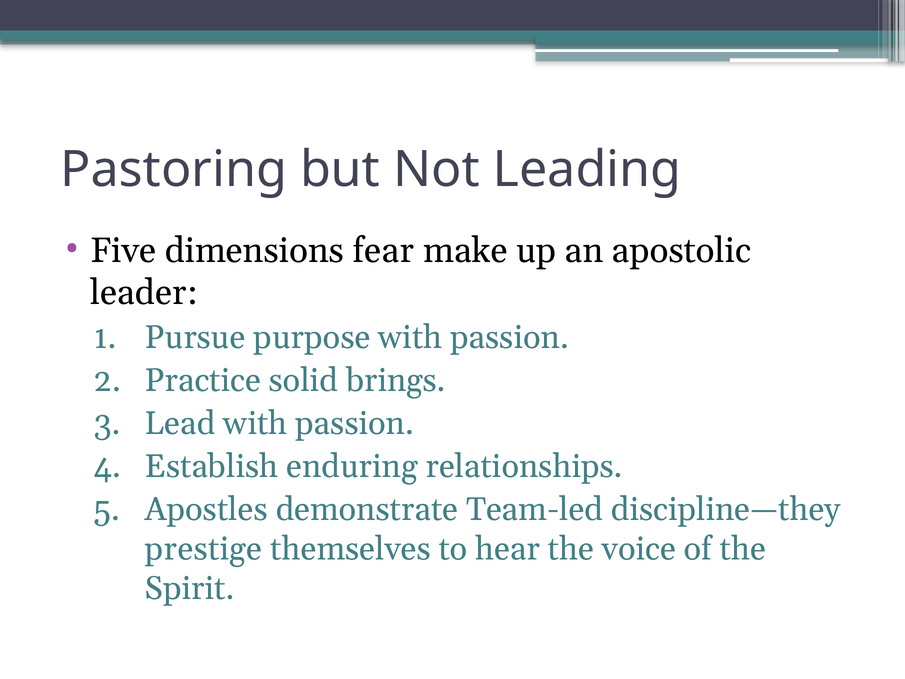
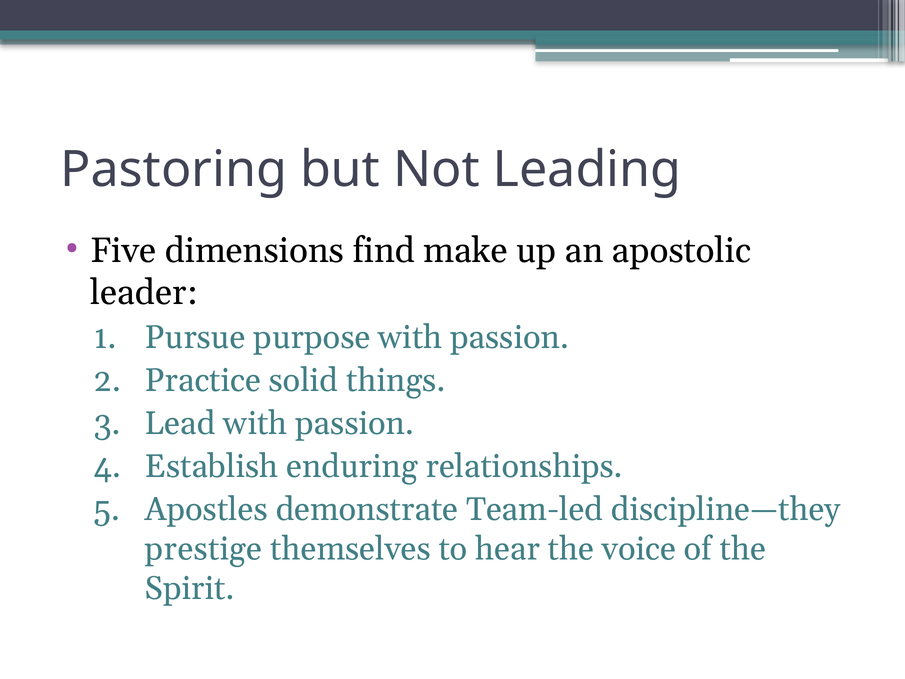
fear: fear -> find (384, 251)
brings: brings -> things (396, 380)
